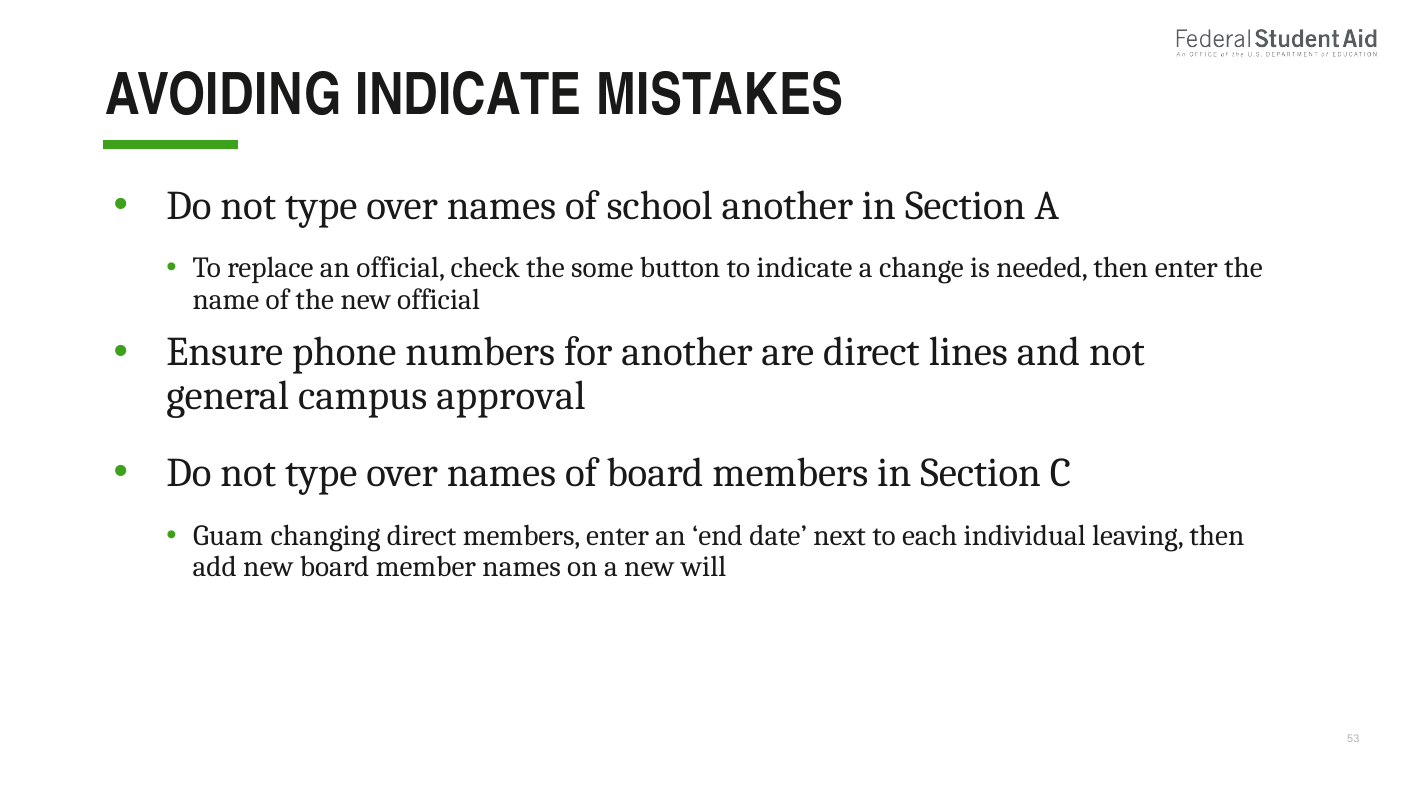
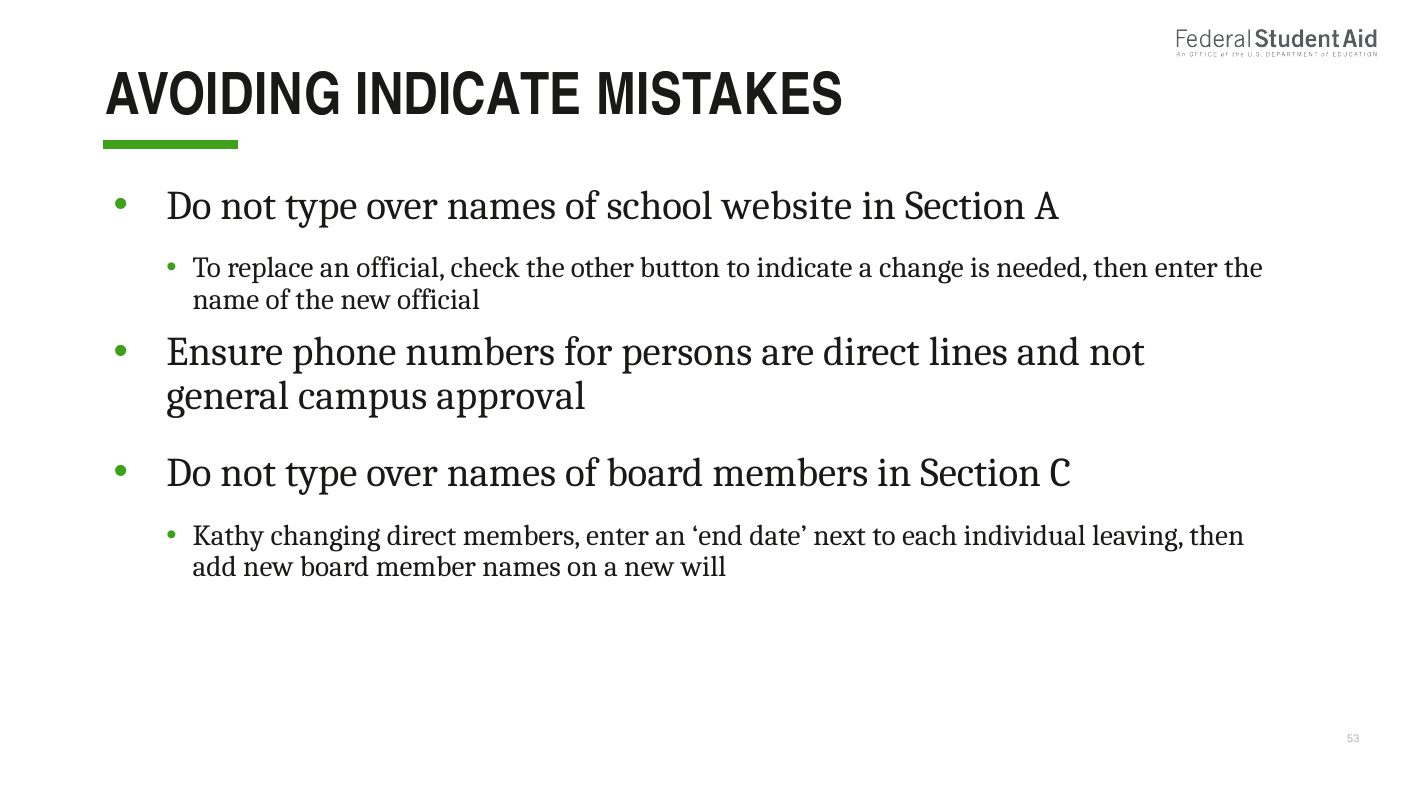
school another: another -> website (787, 206)
some: some -> other (602, 268)
for another: another -> persons (687, 352)
Guam: Guam -> Kathy (228, 536)
